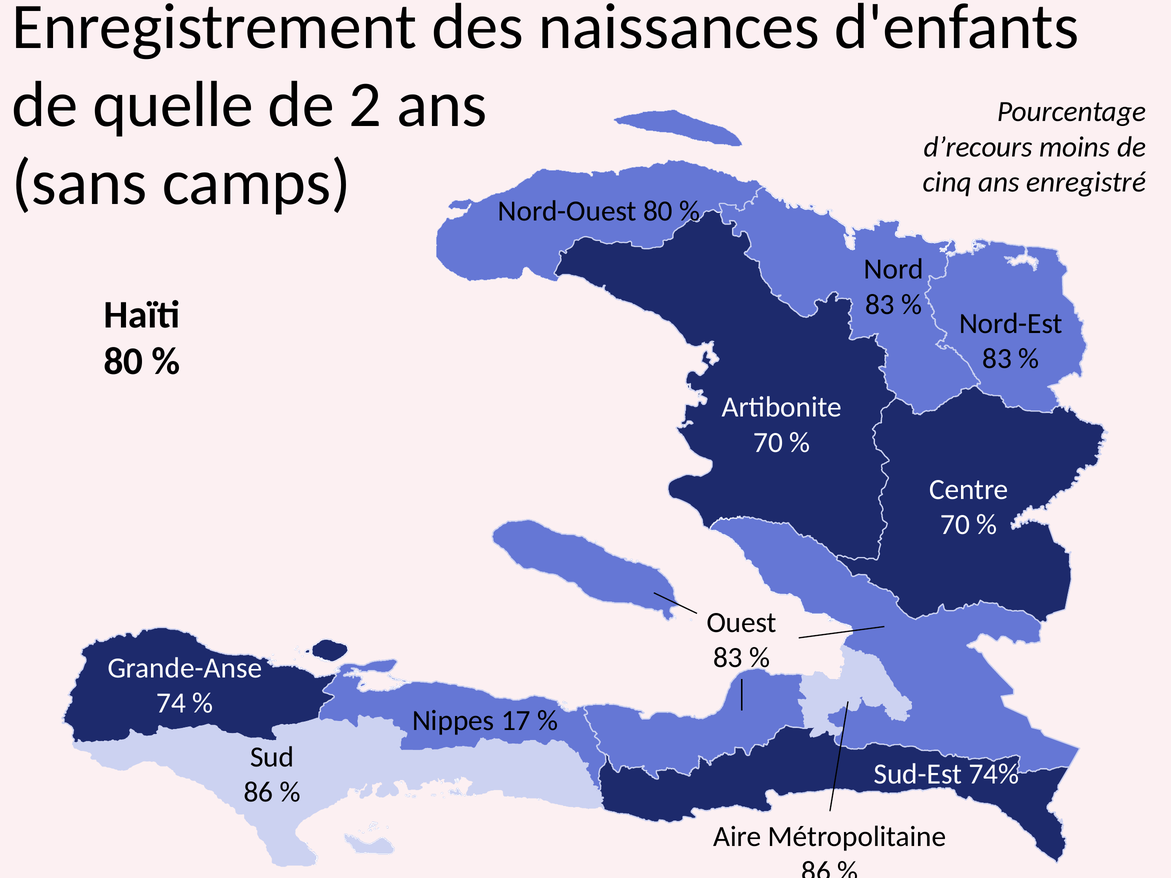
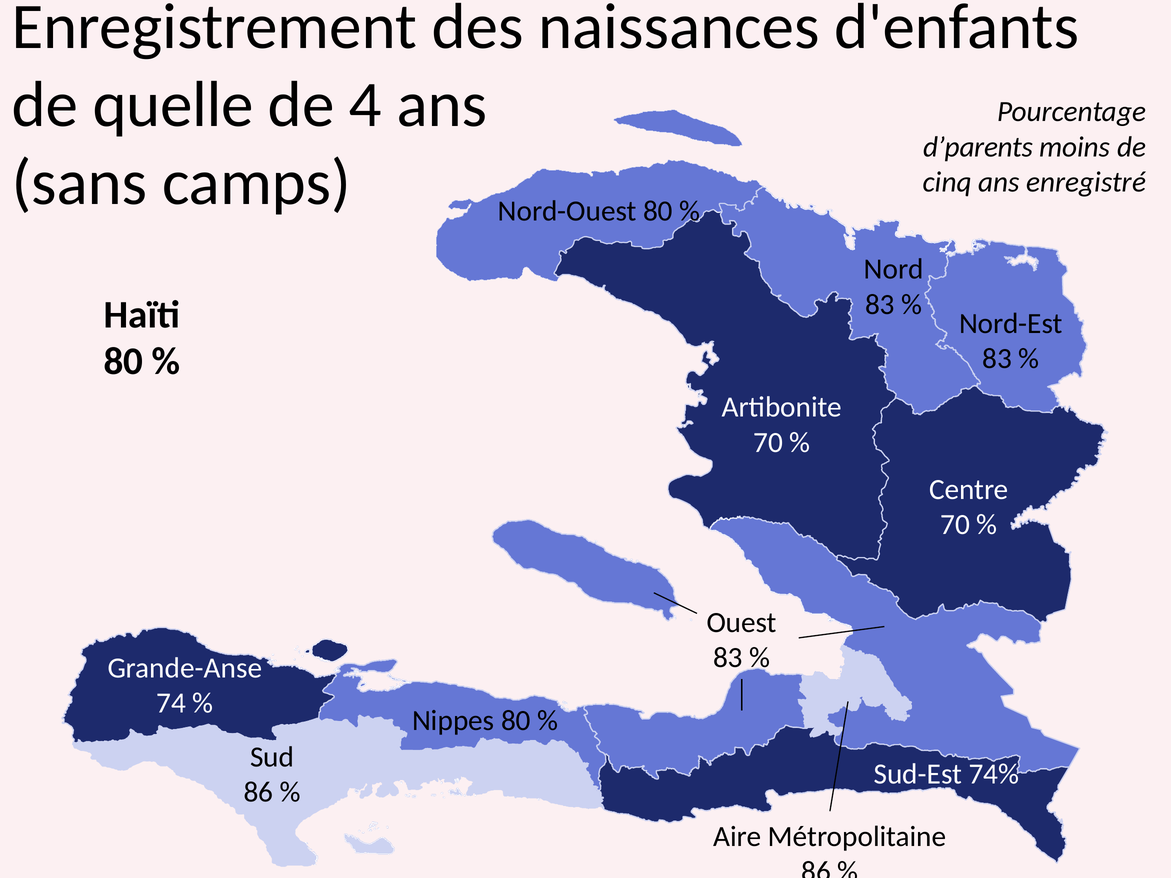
2: 2 -> 4 (365, 105)
d’recours: d’recours -> d’parents (978, 147)
Nippes 17: 17 -> 80 (516, 721)
